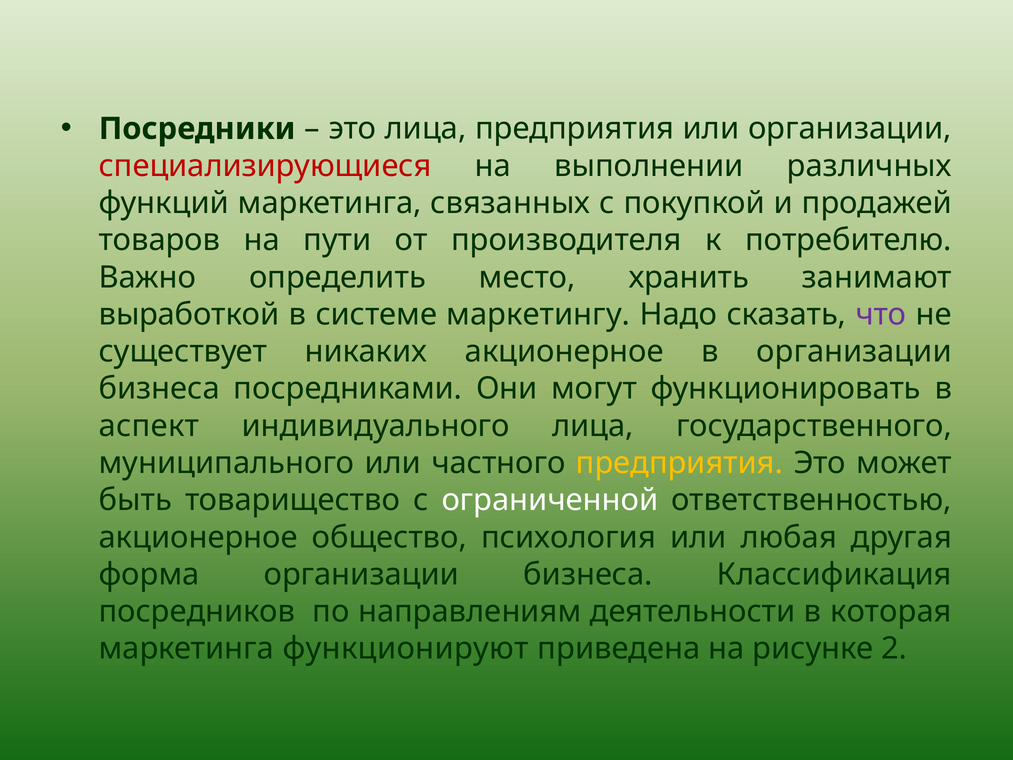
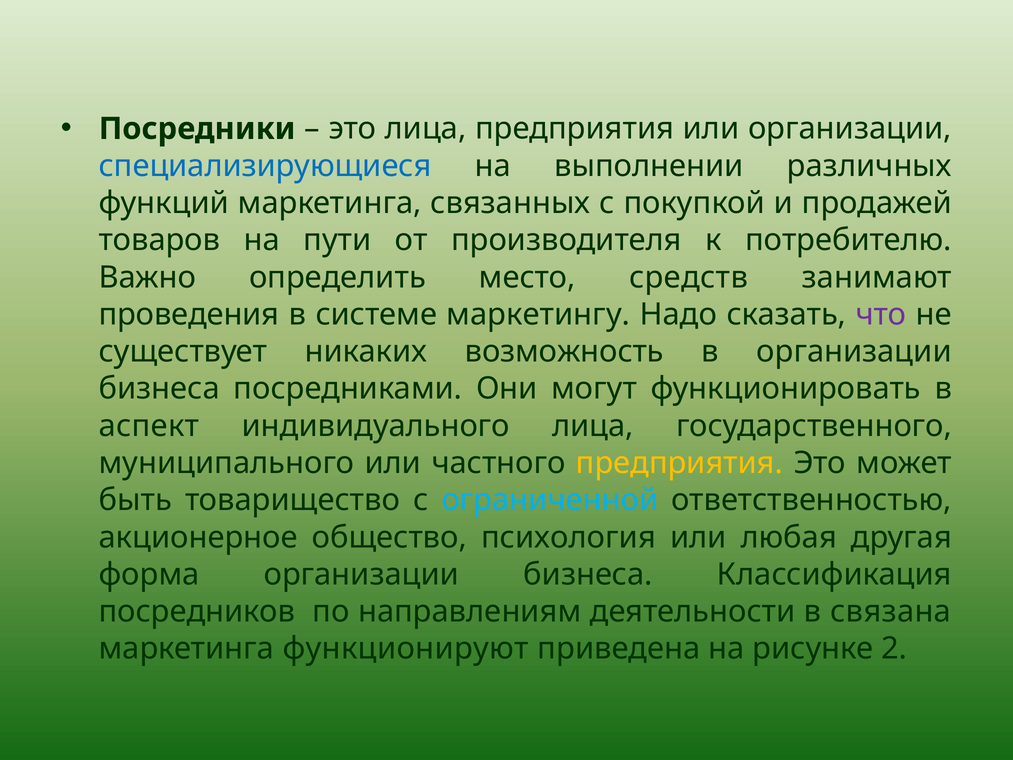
специализирующиеся colour: red -> blue (265, 166)
хранить: хранить -> средств (689, 277)
выработкой: выработкой -> проведения (189, 314)
никаких акционерное: акционерное -> возможность (564, 351)
ограниченной colour: white -> light blue (550, 500)
которая: которая -> связана (891, 611)
